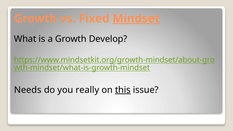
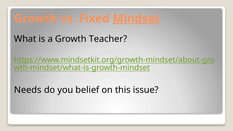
Develop: Develop -> Teacher (108, 39)
really: really -> belief (87, 90)
this underline: present -> none (123, 90)
